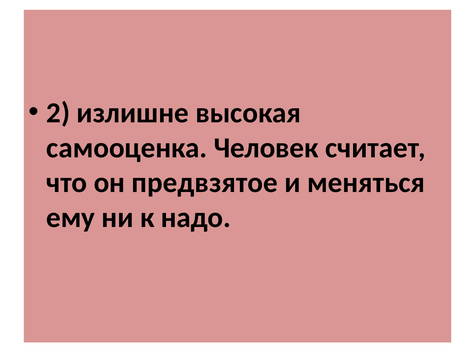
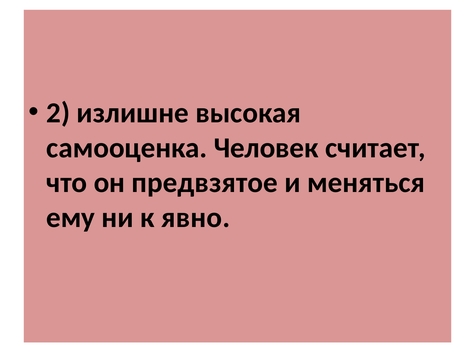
надо: надо -> явно (196, 218)
